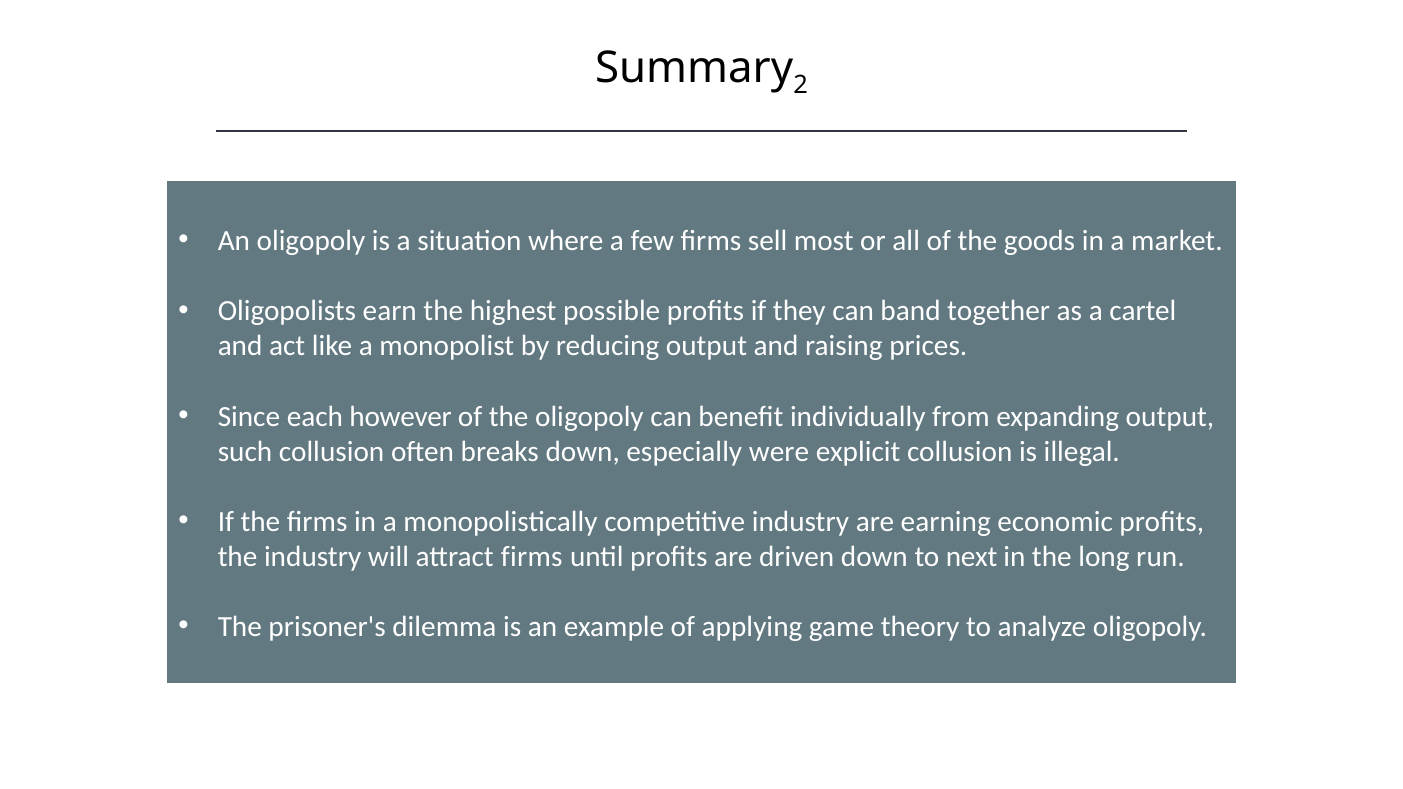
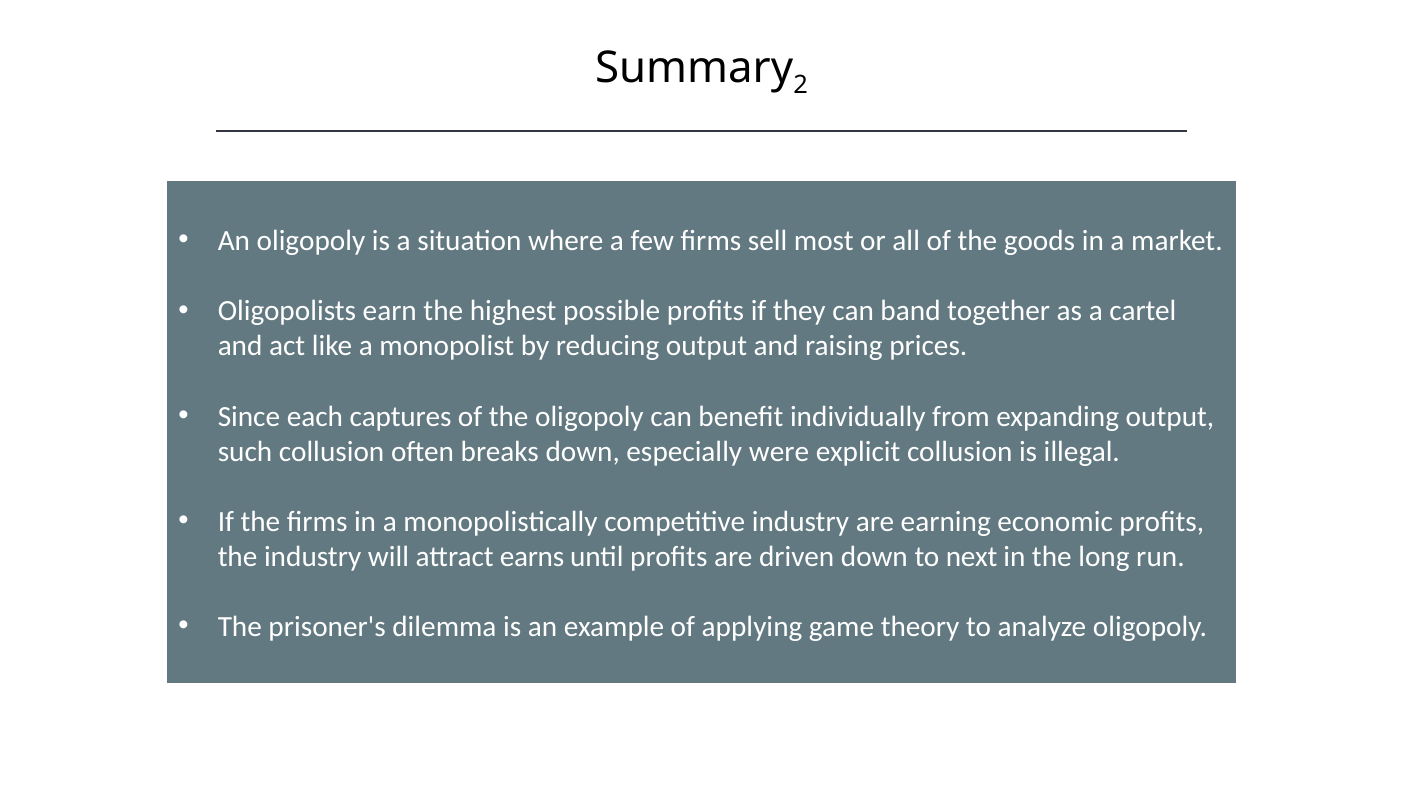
however: however -> captures (401, 416)
attract firms: firms -> earns (532, 557)
